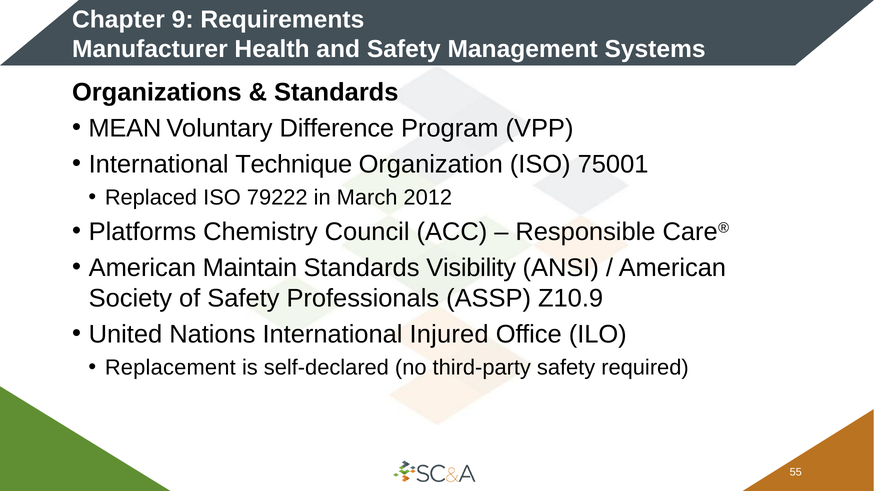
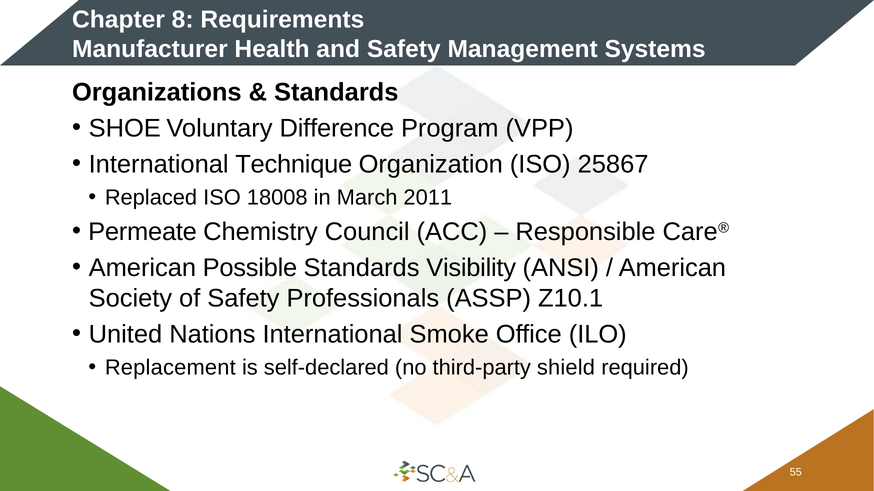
9: 9 -> 8 (183, 20)
MEAN: MEAN -> SHOE (125, 128)
75001: 75001 -> 25867 (613, 164)
79222: 79222 -> 18008 (277, 198)
2012: 2012 -> 2011 (428, 198)
Platforms: Platforms -> Permeate (143, 232)
Maintain: Maintain -> Possible (250, 268)
Z10.9: Z10.9 -> Z10.1 (571, 299)
Injured: Injured -> Smoke (449, 335)
third-party safety: safety -> shield (566, 368)
